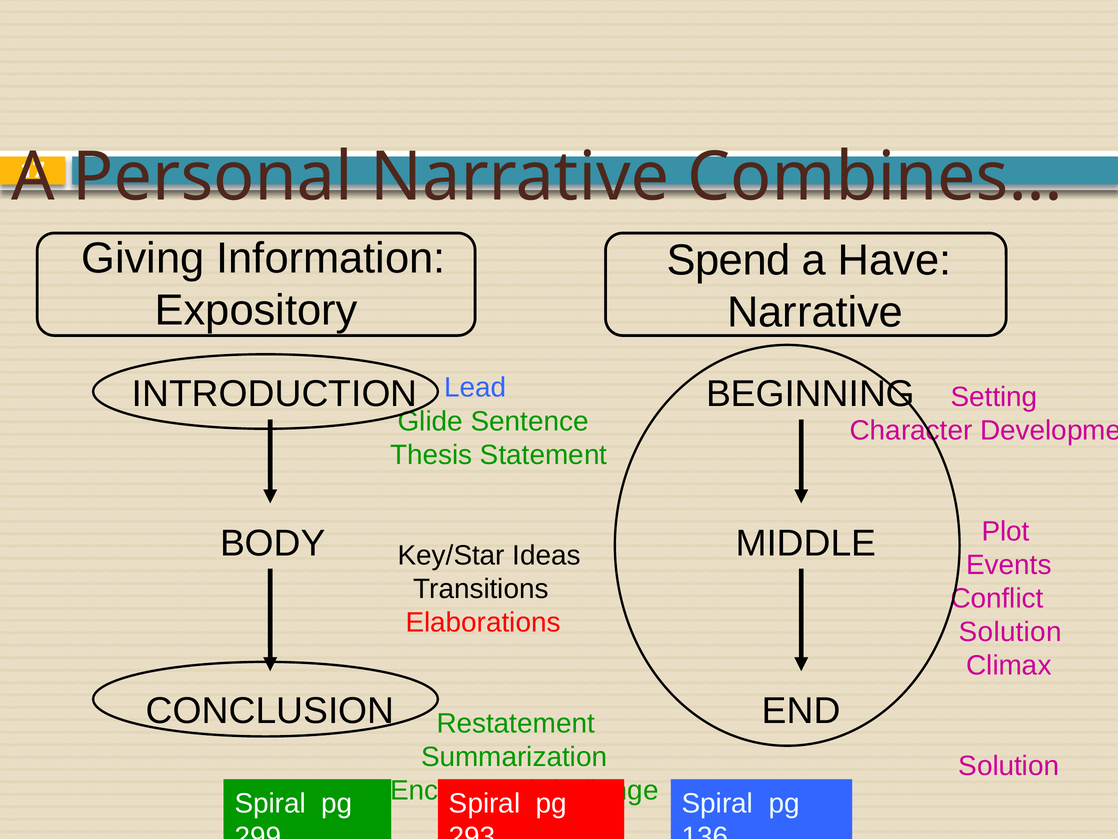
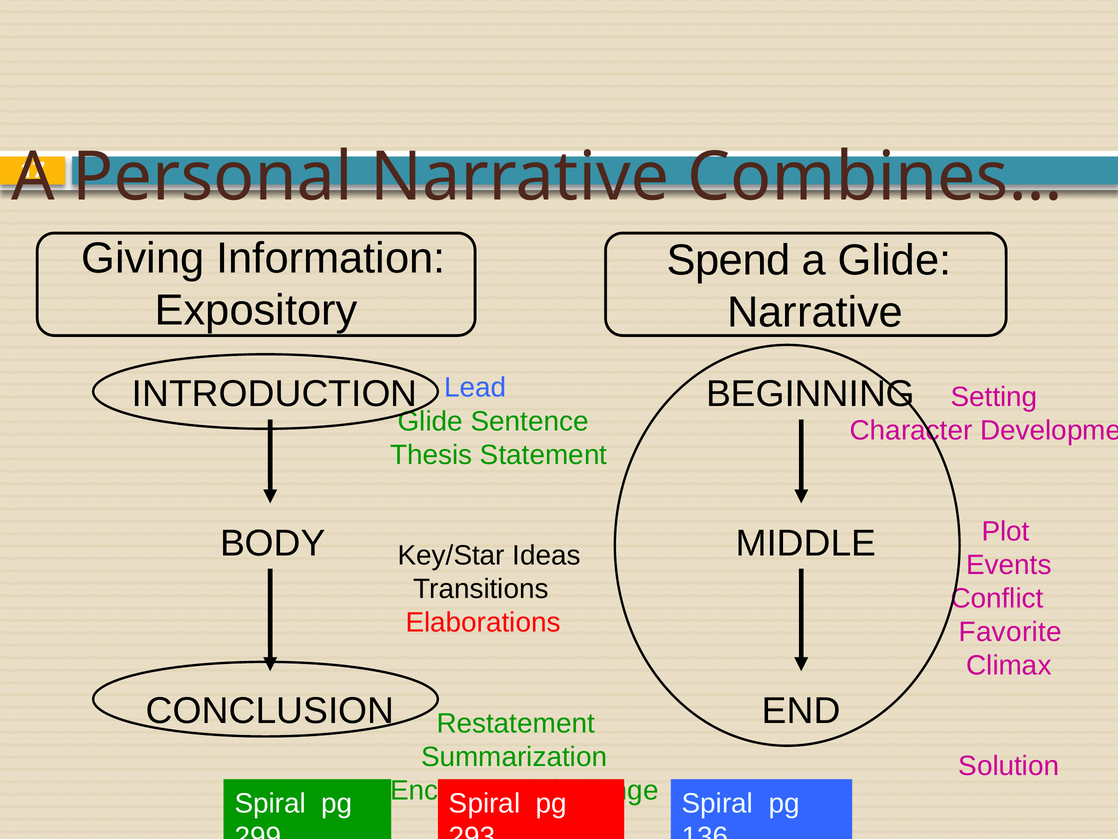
a Have: Have -> Glide (895, 260)
Solution: Solution -> Favorite (1010, 632)
